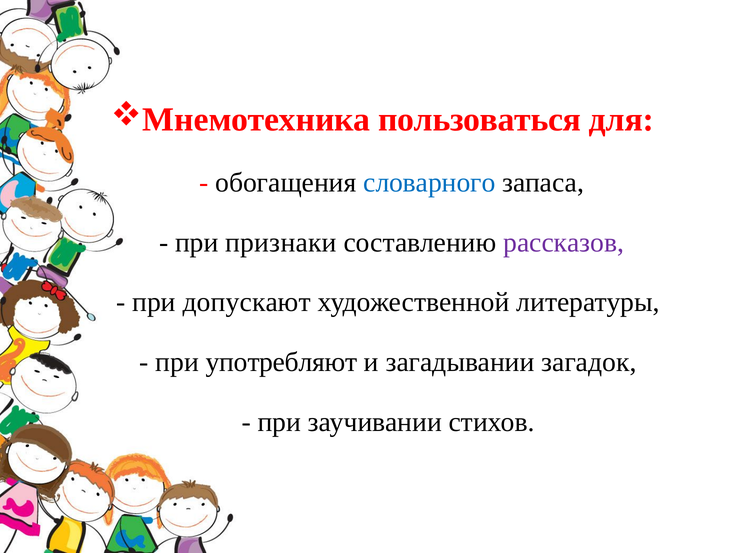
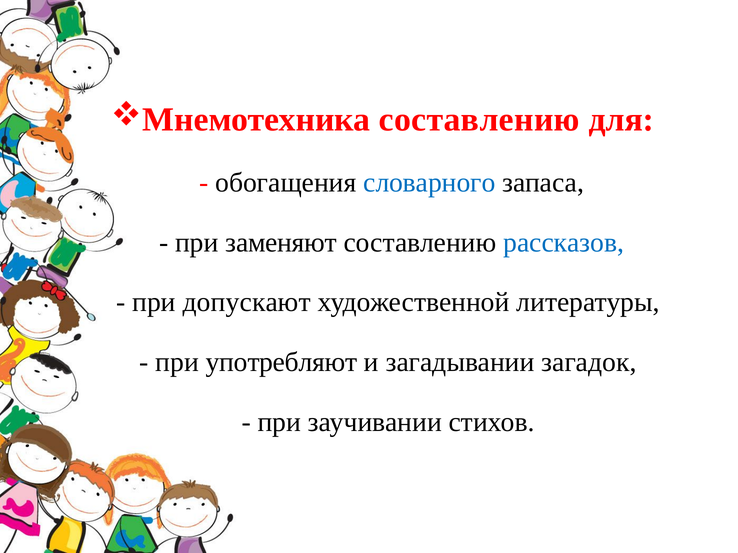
пользоваться: пользоваться -> составлению (479, 120)
признаки: признаки -> заменяют (281, 243)
рассказов colour: purple -> blue (564, 243)
